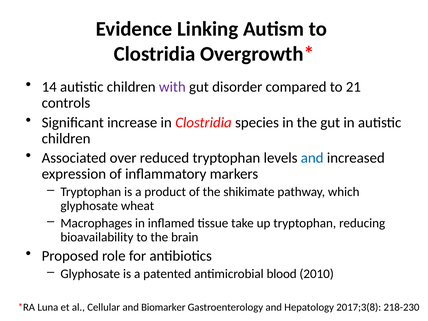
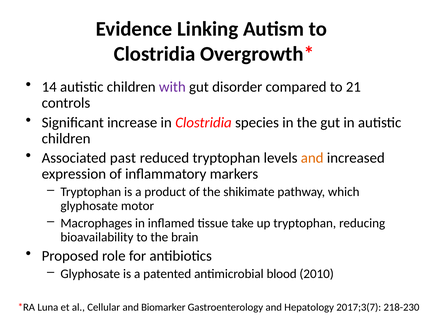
over: over -> past (123, 158)
and colour: blue -> orange (312, 158)
wheat: wheat -> motor (138, 206)
2017;3(8: 2017;3(8 -> 2017;3(7 (359, 307)
